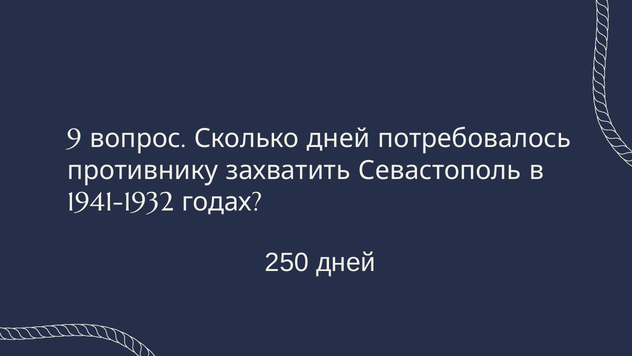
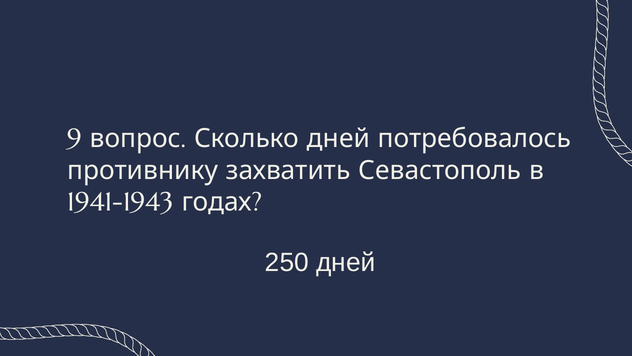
1941-1932: 1941-1932 -> 1941-1943 (120, 202)
